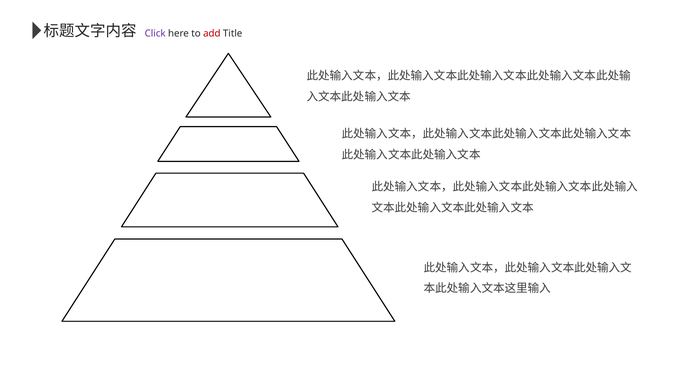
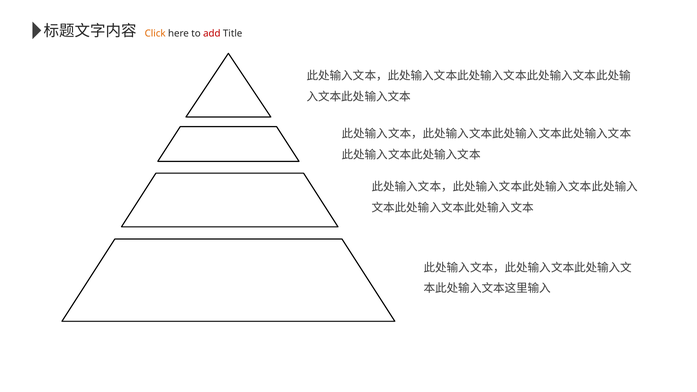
Click colour: purple -> orange (155, 34)
